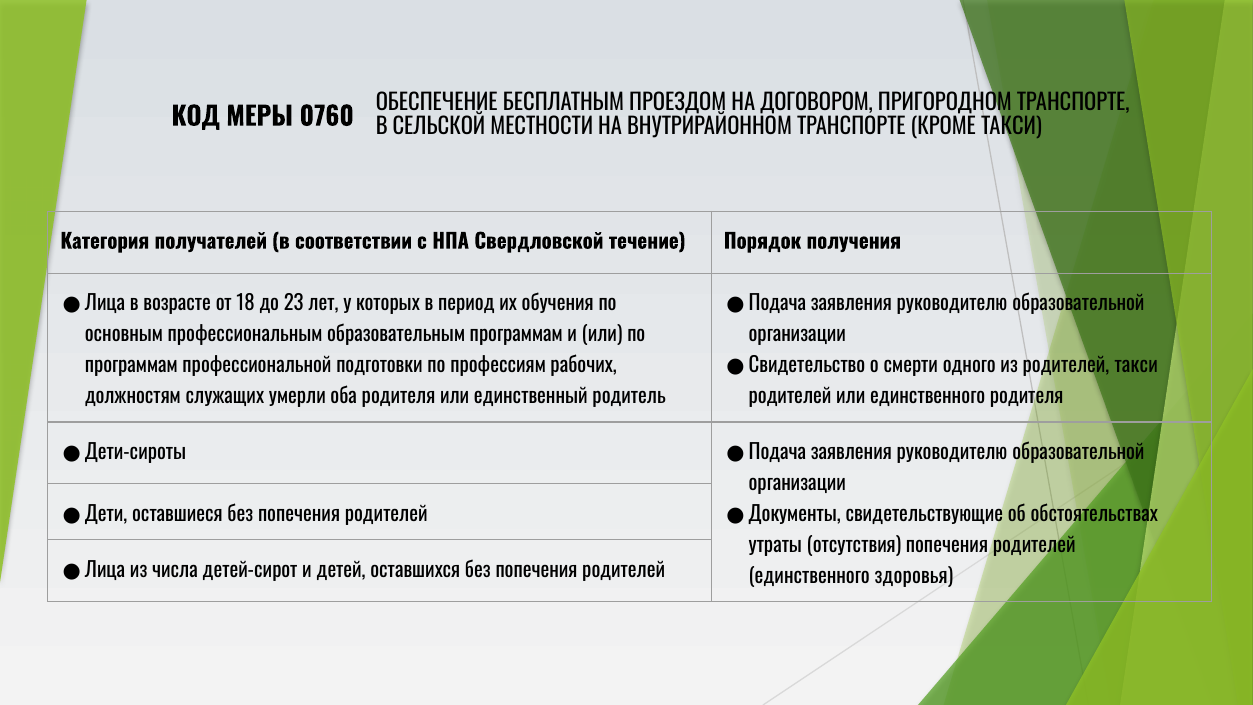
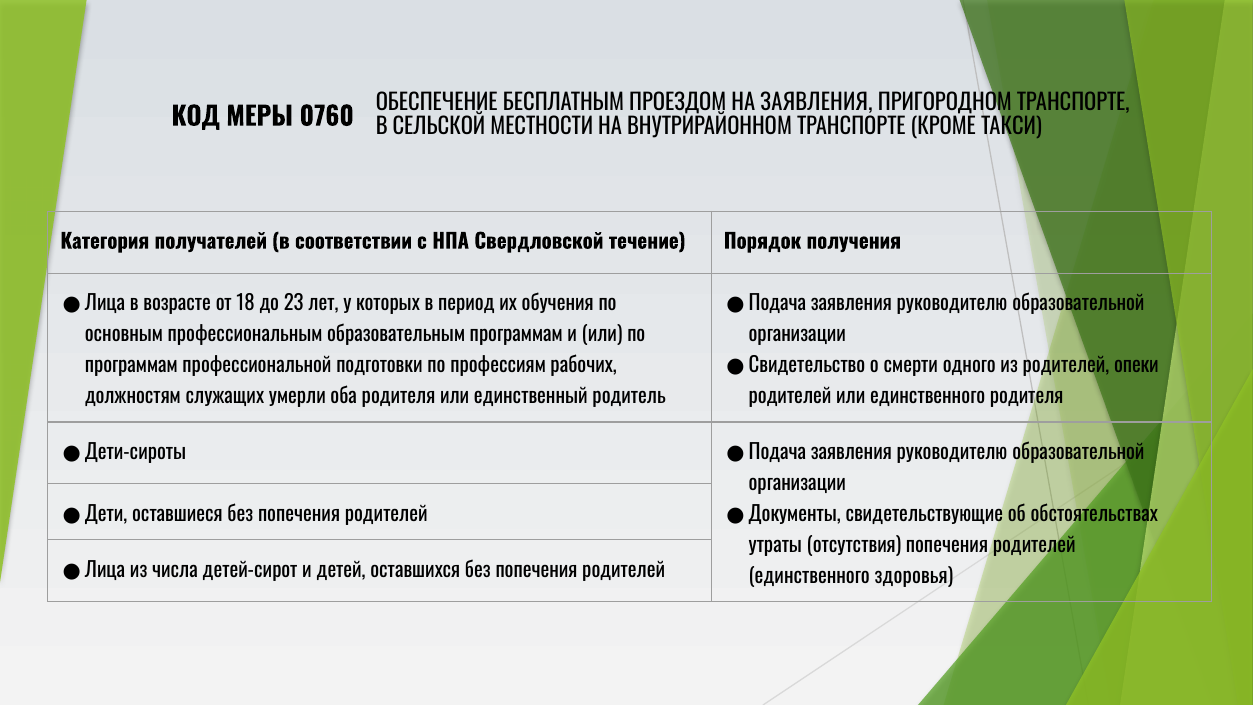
НА ДОГОВОРОМ: ДОГОВОРОМ -> ЗАЯВЛЕНИЯ (816, 103)
родителей такси: такси -> опеки (1136, 365)
